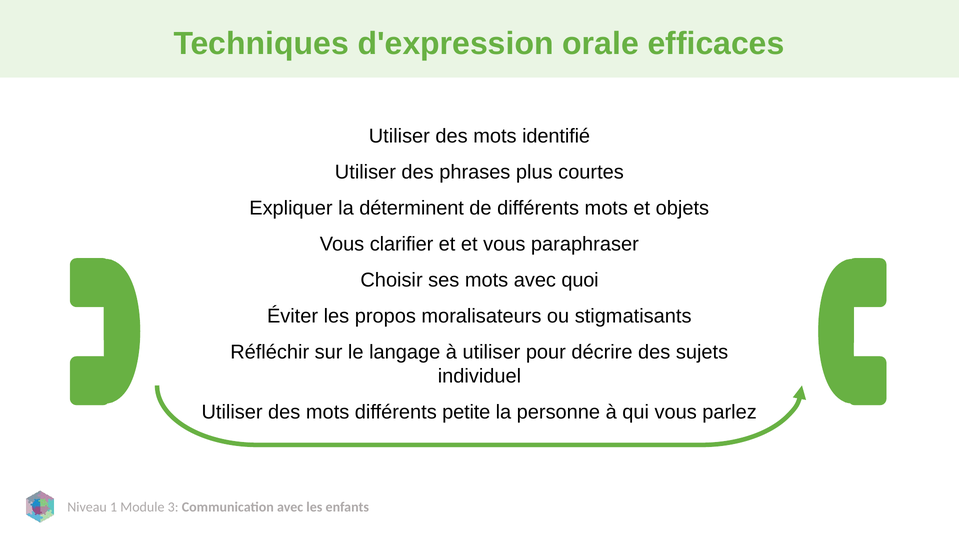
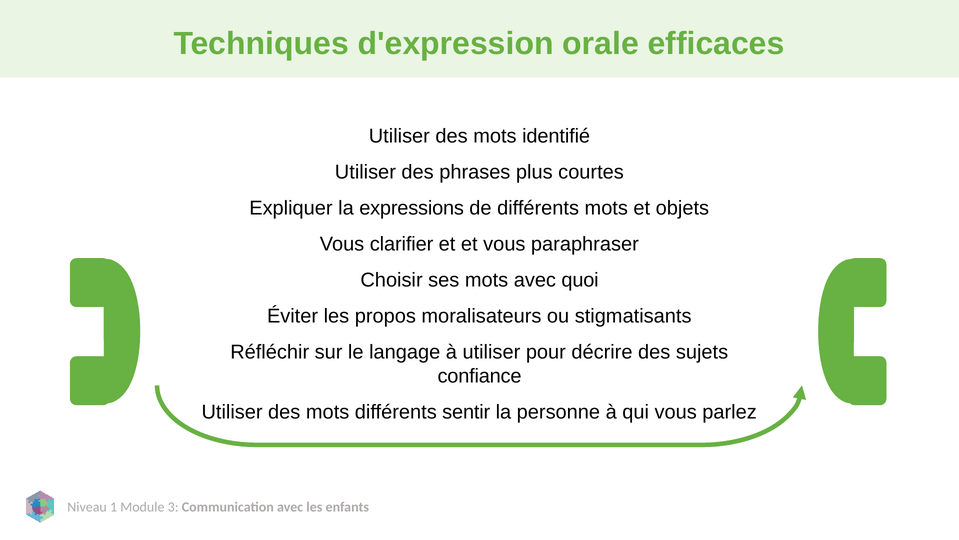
déterminent: déterminent -> expressions (412, 208)
individuel: individuel -> confiance (480, 376)
petite: petite -> sentir (466, 412)
